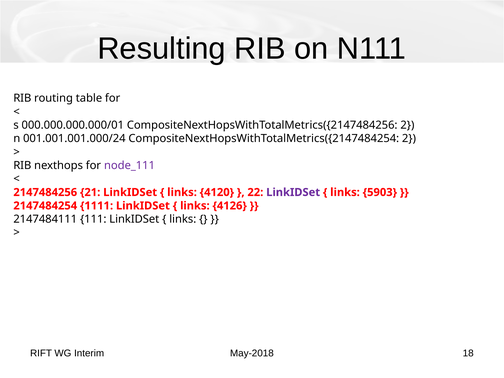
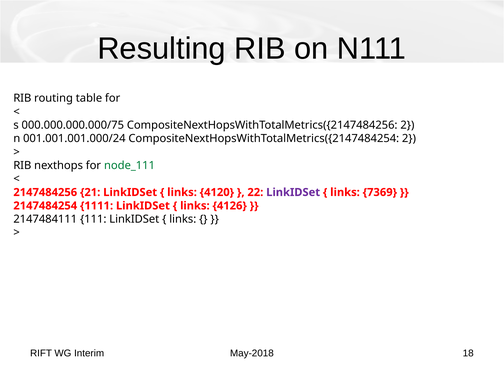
000.000.000.000/01: 000.000.000.000/01 -> 000.000.000.000/75 (73, 125)
node_111 colour: purple -> green (130, 165)
5903: 5903 -> 7369 (380, 192)
